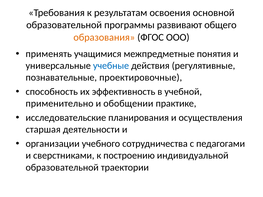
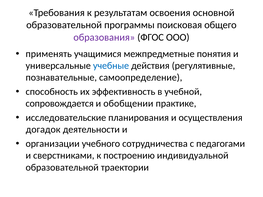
развивают: развивают -> поисковая (179, 25)
образования colour: orange -> purple (104, 37)
проектировочные: проектировочные -> самоопределение (141, 78)
применительно: применительно -> сопровождается (60, 104)
старшая: старшая -> догадок (43, 130)
